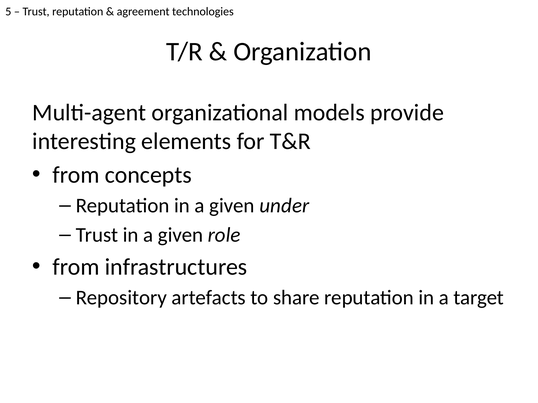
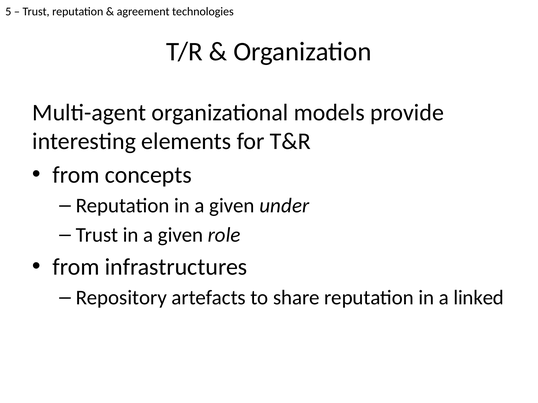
target: target -> linked (479, 298)
